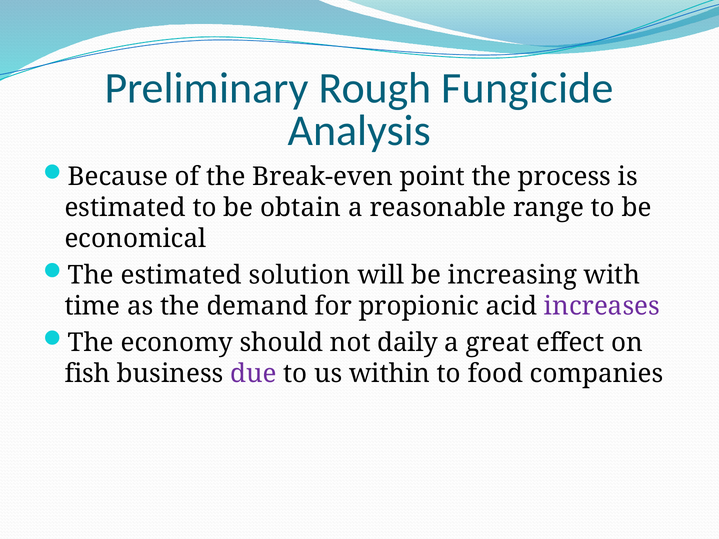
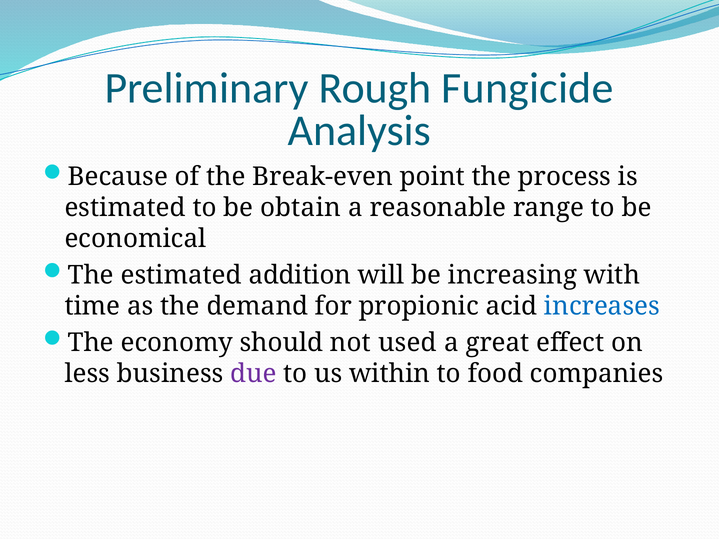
solution: solution -> addition (300, 275)
increases colour: purple -> blue (602, 306)
daily: daily -> used (407, 343)
fish: fish -> less (87, 374)
